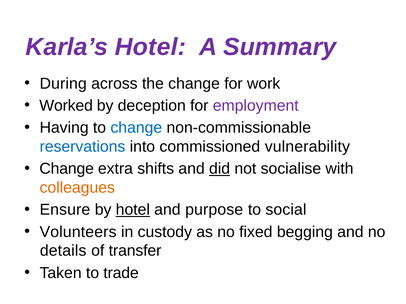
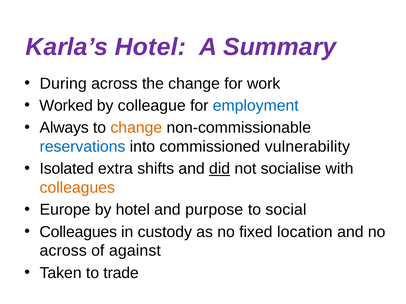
deception: deception -> colleague (152, 106)
employment colour: purple -> blue (256, 106)
Having: Having -> Always (64, 128)
change colour: blue -> orange (136, 128)
Change: Change -> Isolated (67, 169)
Ensure: Ensure -> Europe (65, 210)
hotel underline: present -> none (133, 210)
Volunteers: Volunteers -> Colleagues (78, 232)
begging: begging -> location (305, 232)
details: details -> across (63, 251)
transfer: transfer -> against (135, 251)
